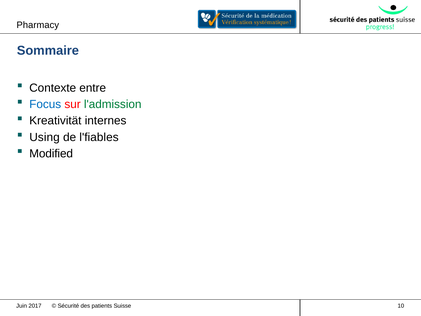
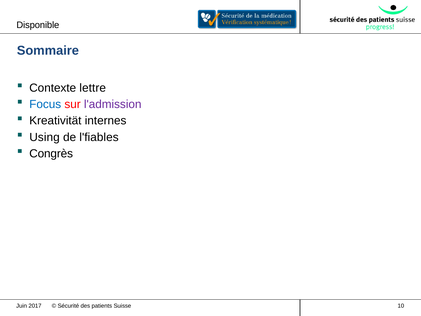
Pharmacy: Pharmacy -> Disponible (38, 25)
entre: entre -> lettre (93, 88)
l'admission colour: green -> purple (113, 104)
Modified: Modified -> Congrès (51, 153)
